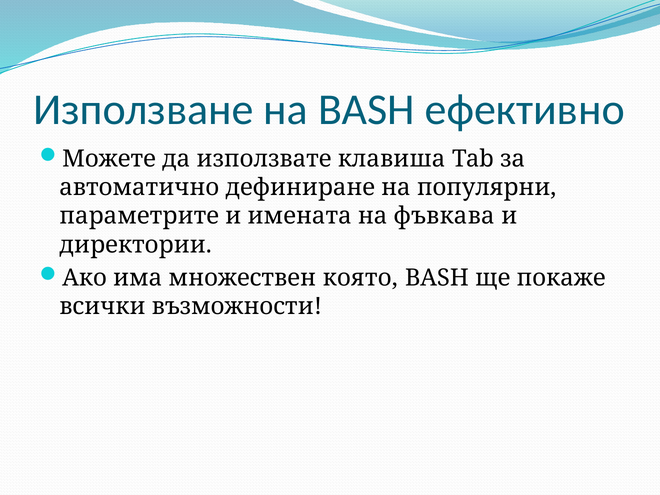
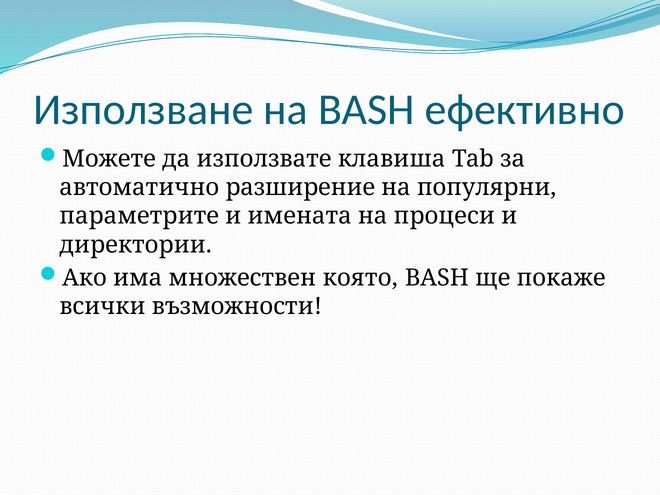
дефиниране: дефиниране -> разширение (300, 187)
фъвкава: фъвкава -> процеси (444, 216)
